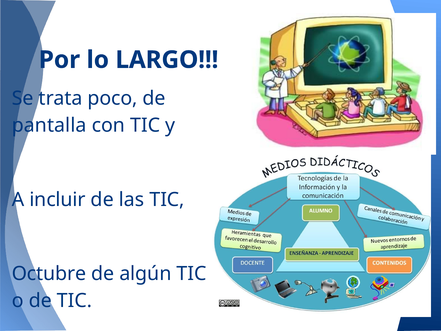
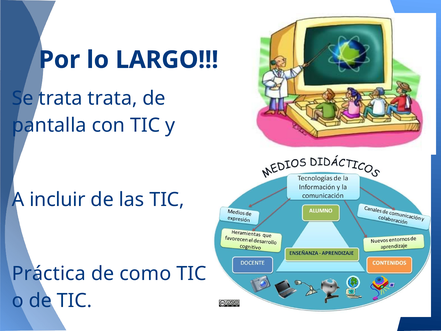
trata poco: poco -> trata (112, 98)
Octubre: Octubre -> Práctica (49, 273)
algún: algún -> como (145, 273)
